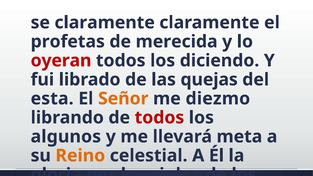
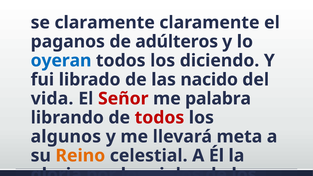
profetas: profetas -> paganos (68, 42)
merecida: merecida -> adúlteros (177, 42)
oyeran colour: red -> blue (61, 61)
quejas: quejas -> nacido (209, 80)
esta: esta -> vida (52, 99)
Señor colour: orange -> red (123, 99)
diezmo: diezmo -> palabra (218, 99)
